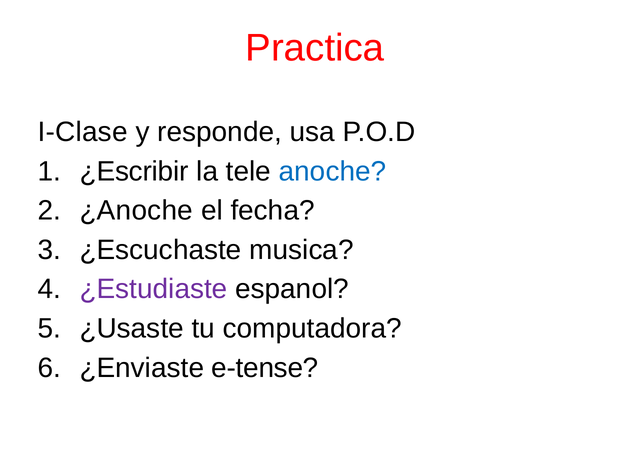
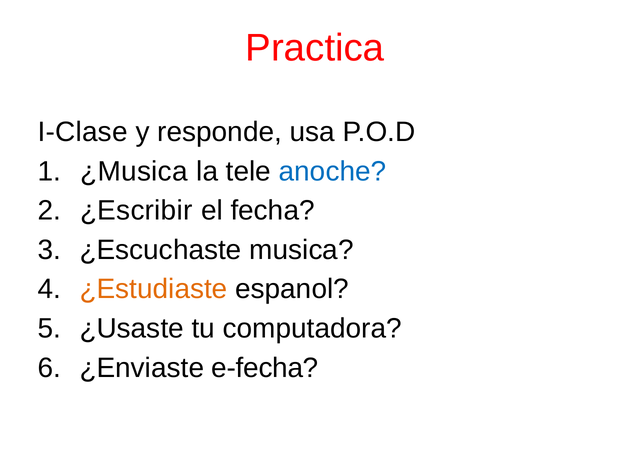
¿Escribir: ¿Escribir -> ¿Musica (134, 171)
¿Anoche: ¿Anoche -> ¿Escribir (136, 211)
¿Estudiaste colour: purple -> orange (154, 289)
e-tense: e-tense -> e-fecha (265, 367)
